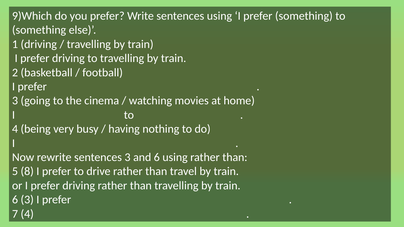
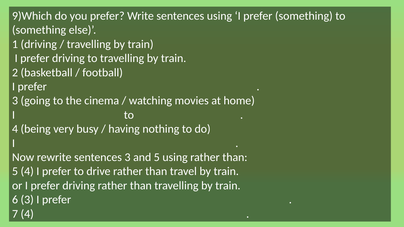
and 6: 6 -> 5 (157, 157)
5 8: 8 -> 4 (27, 172)
